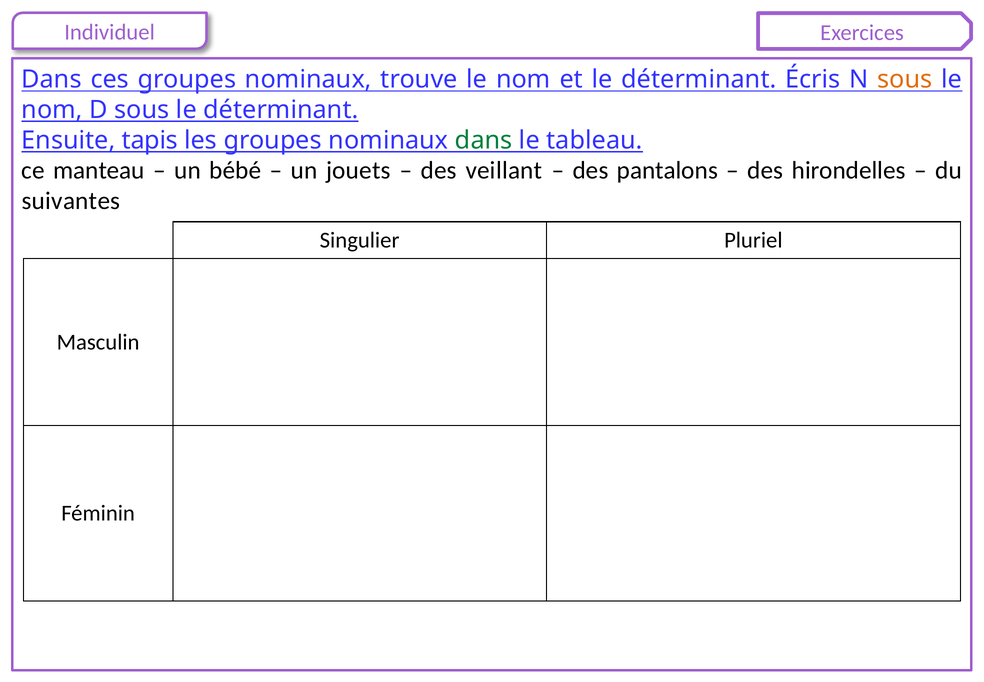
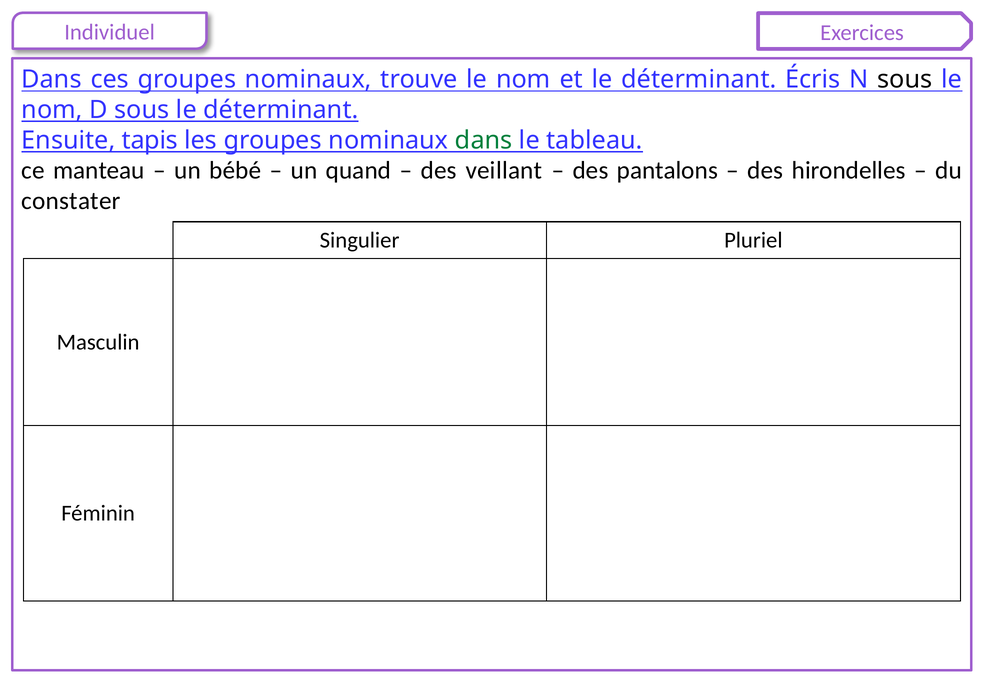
sous colour: orange -> black (905, 79)
jouets: jouets -> quand (359, 170)
suivantes: suivantes -> constater (71, 201)
